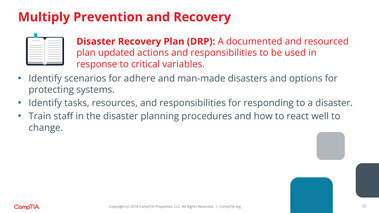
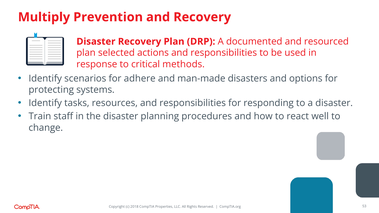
updated: updated -> selected (116, 53)
variables: variables -> methods (184, 64)
